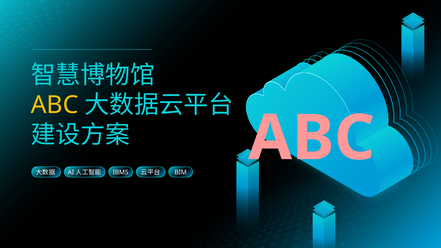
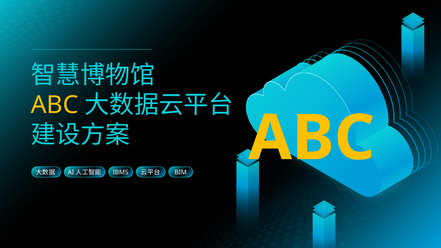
ABC colour: pink -> yellow (312, 138)
